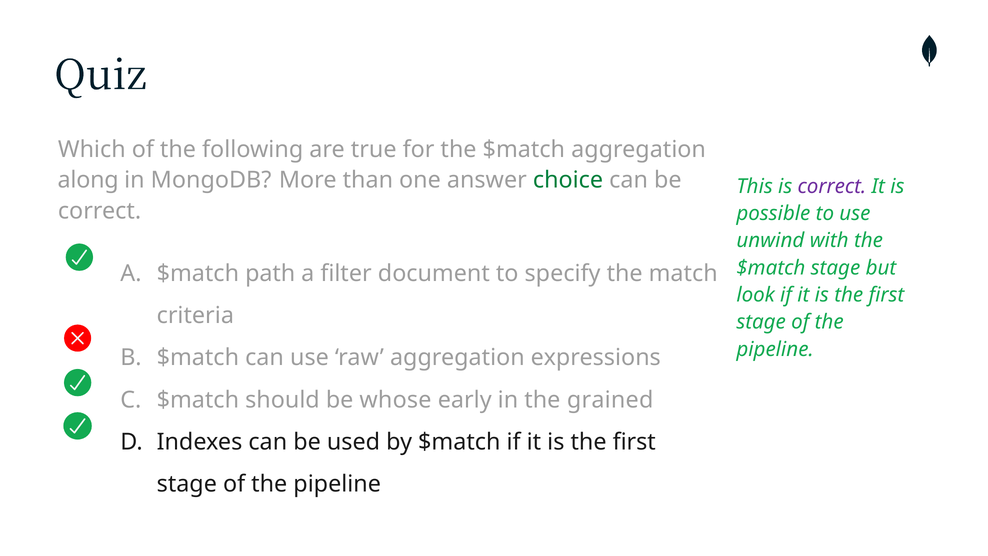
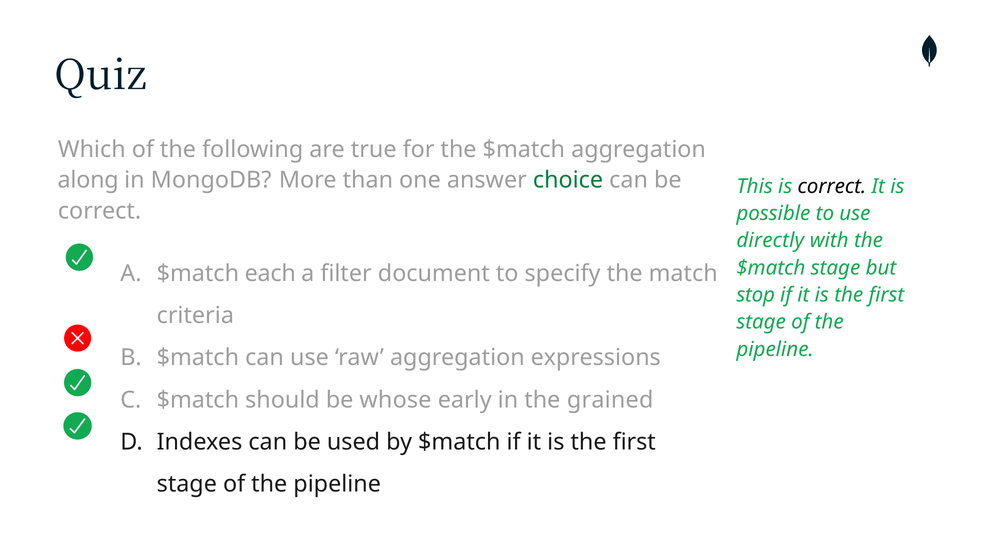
correct colour: purple -> black (832, 186)
unwind: unwind -> directly (770, 240)
path: path -> each (270, 274)
look: look -> stop (756, 295)
